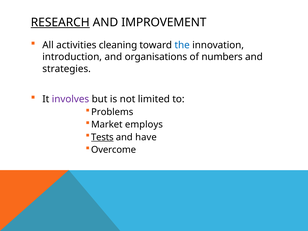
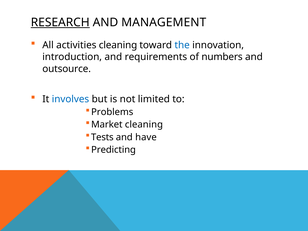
IMPROVEMENT: IMPROVEMENT -> MANAGEMENT (164, 22)
organisations: organisations -> requirements (156, 57)
strategies: strategies -> outsource (67, 69)
involves colour: purple -> blue (70, 99)
Market employs: employs -> cleaning (144, 125)
Tests underline: present -> none (102, 137)
Overcome: Overcome -> Predicting (113, 150)
